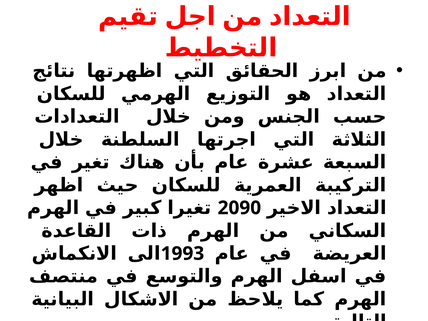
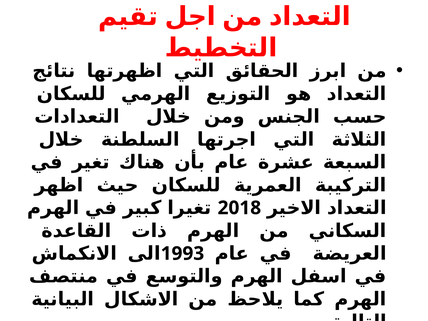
2090: 2090 -> 2018 (239, 208)
